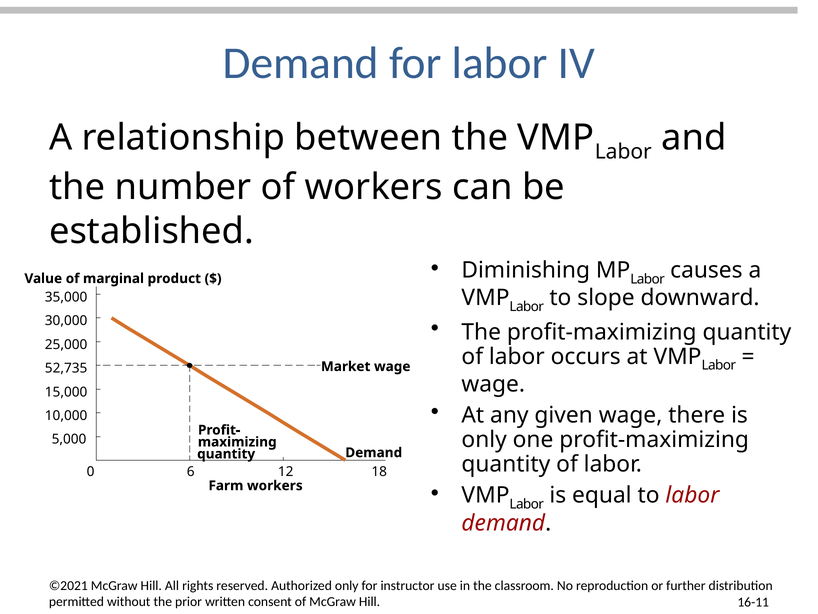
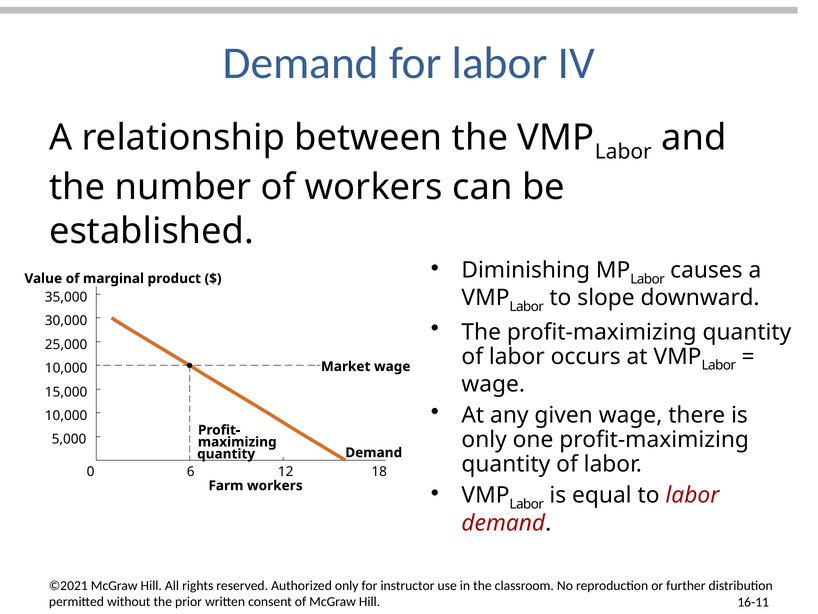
52,735: 52,735 -> 10,000 (66, 368)
